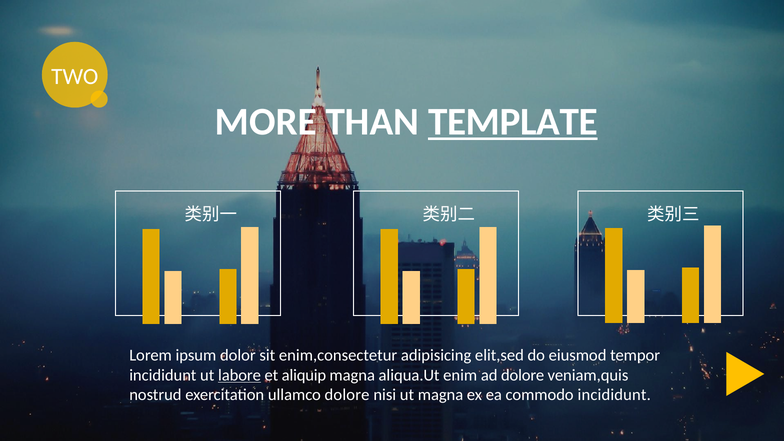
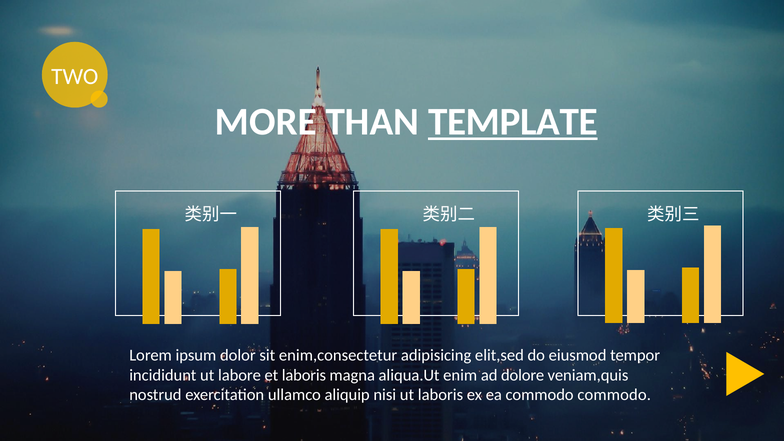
labore underline: present -> none (239, 375)
et aliquip: aliquip -> laboris (304, 375)
ullamco dolore: dolore -> aliquip (347, 395)
ut magna: magna -> laboris (440, 395)
commodo incididunt: incididunt -> commodo (614, 395)
